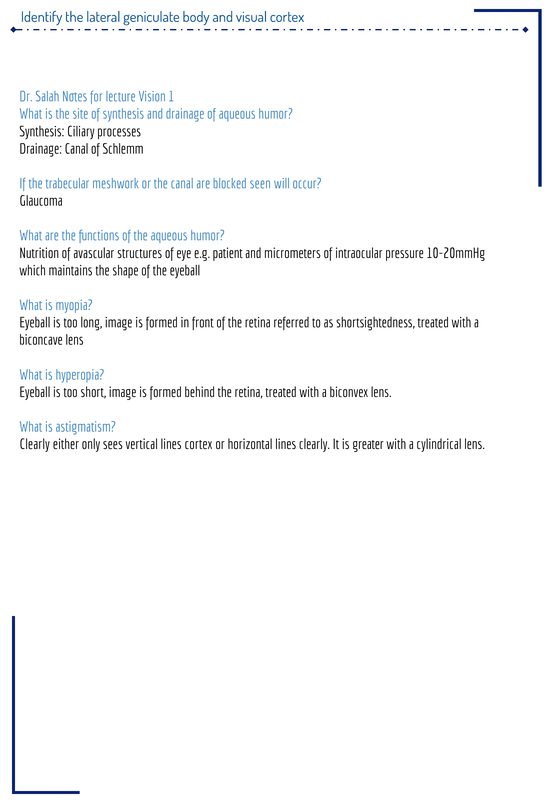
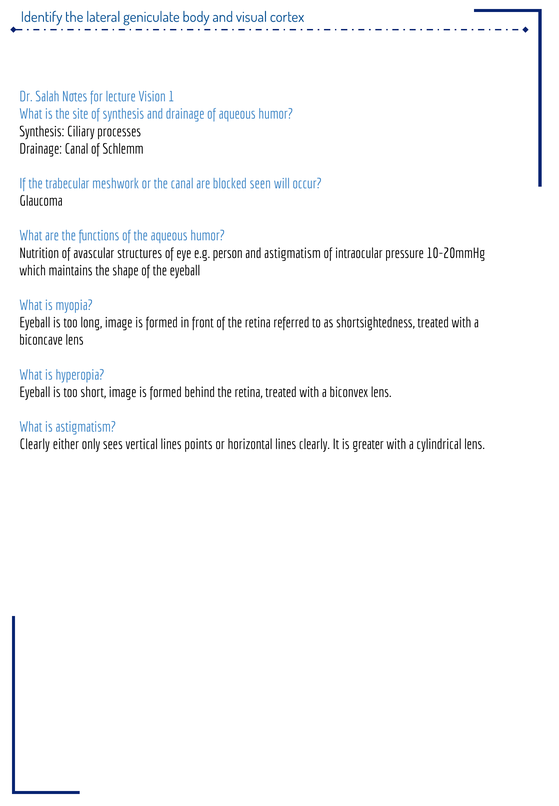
patient: patient -> person (228, 254)
and micrometers: micrometers -> astigmatism (292, 254)
lines cortex: cortex -> points (199, 445)
